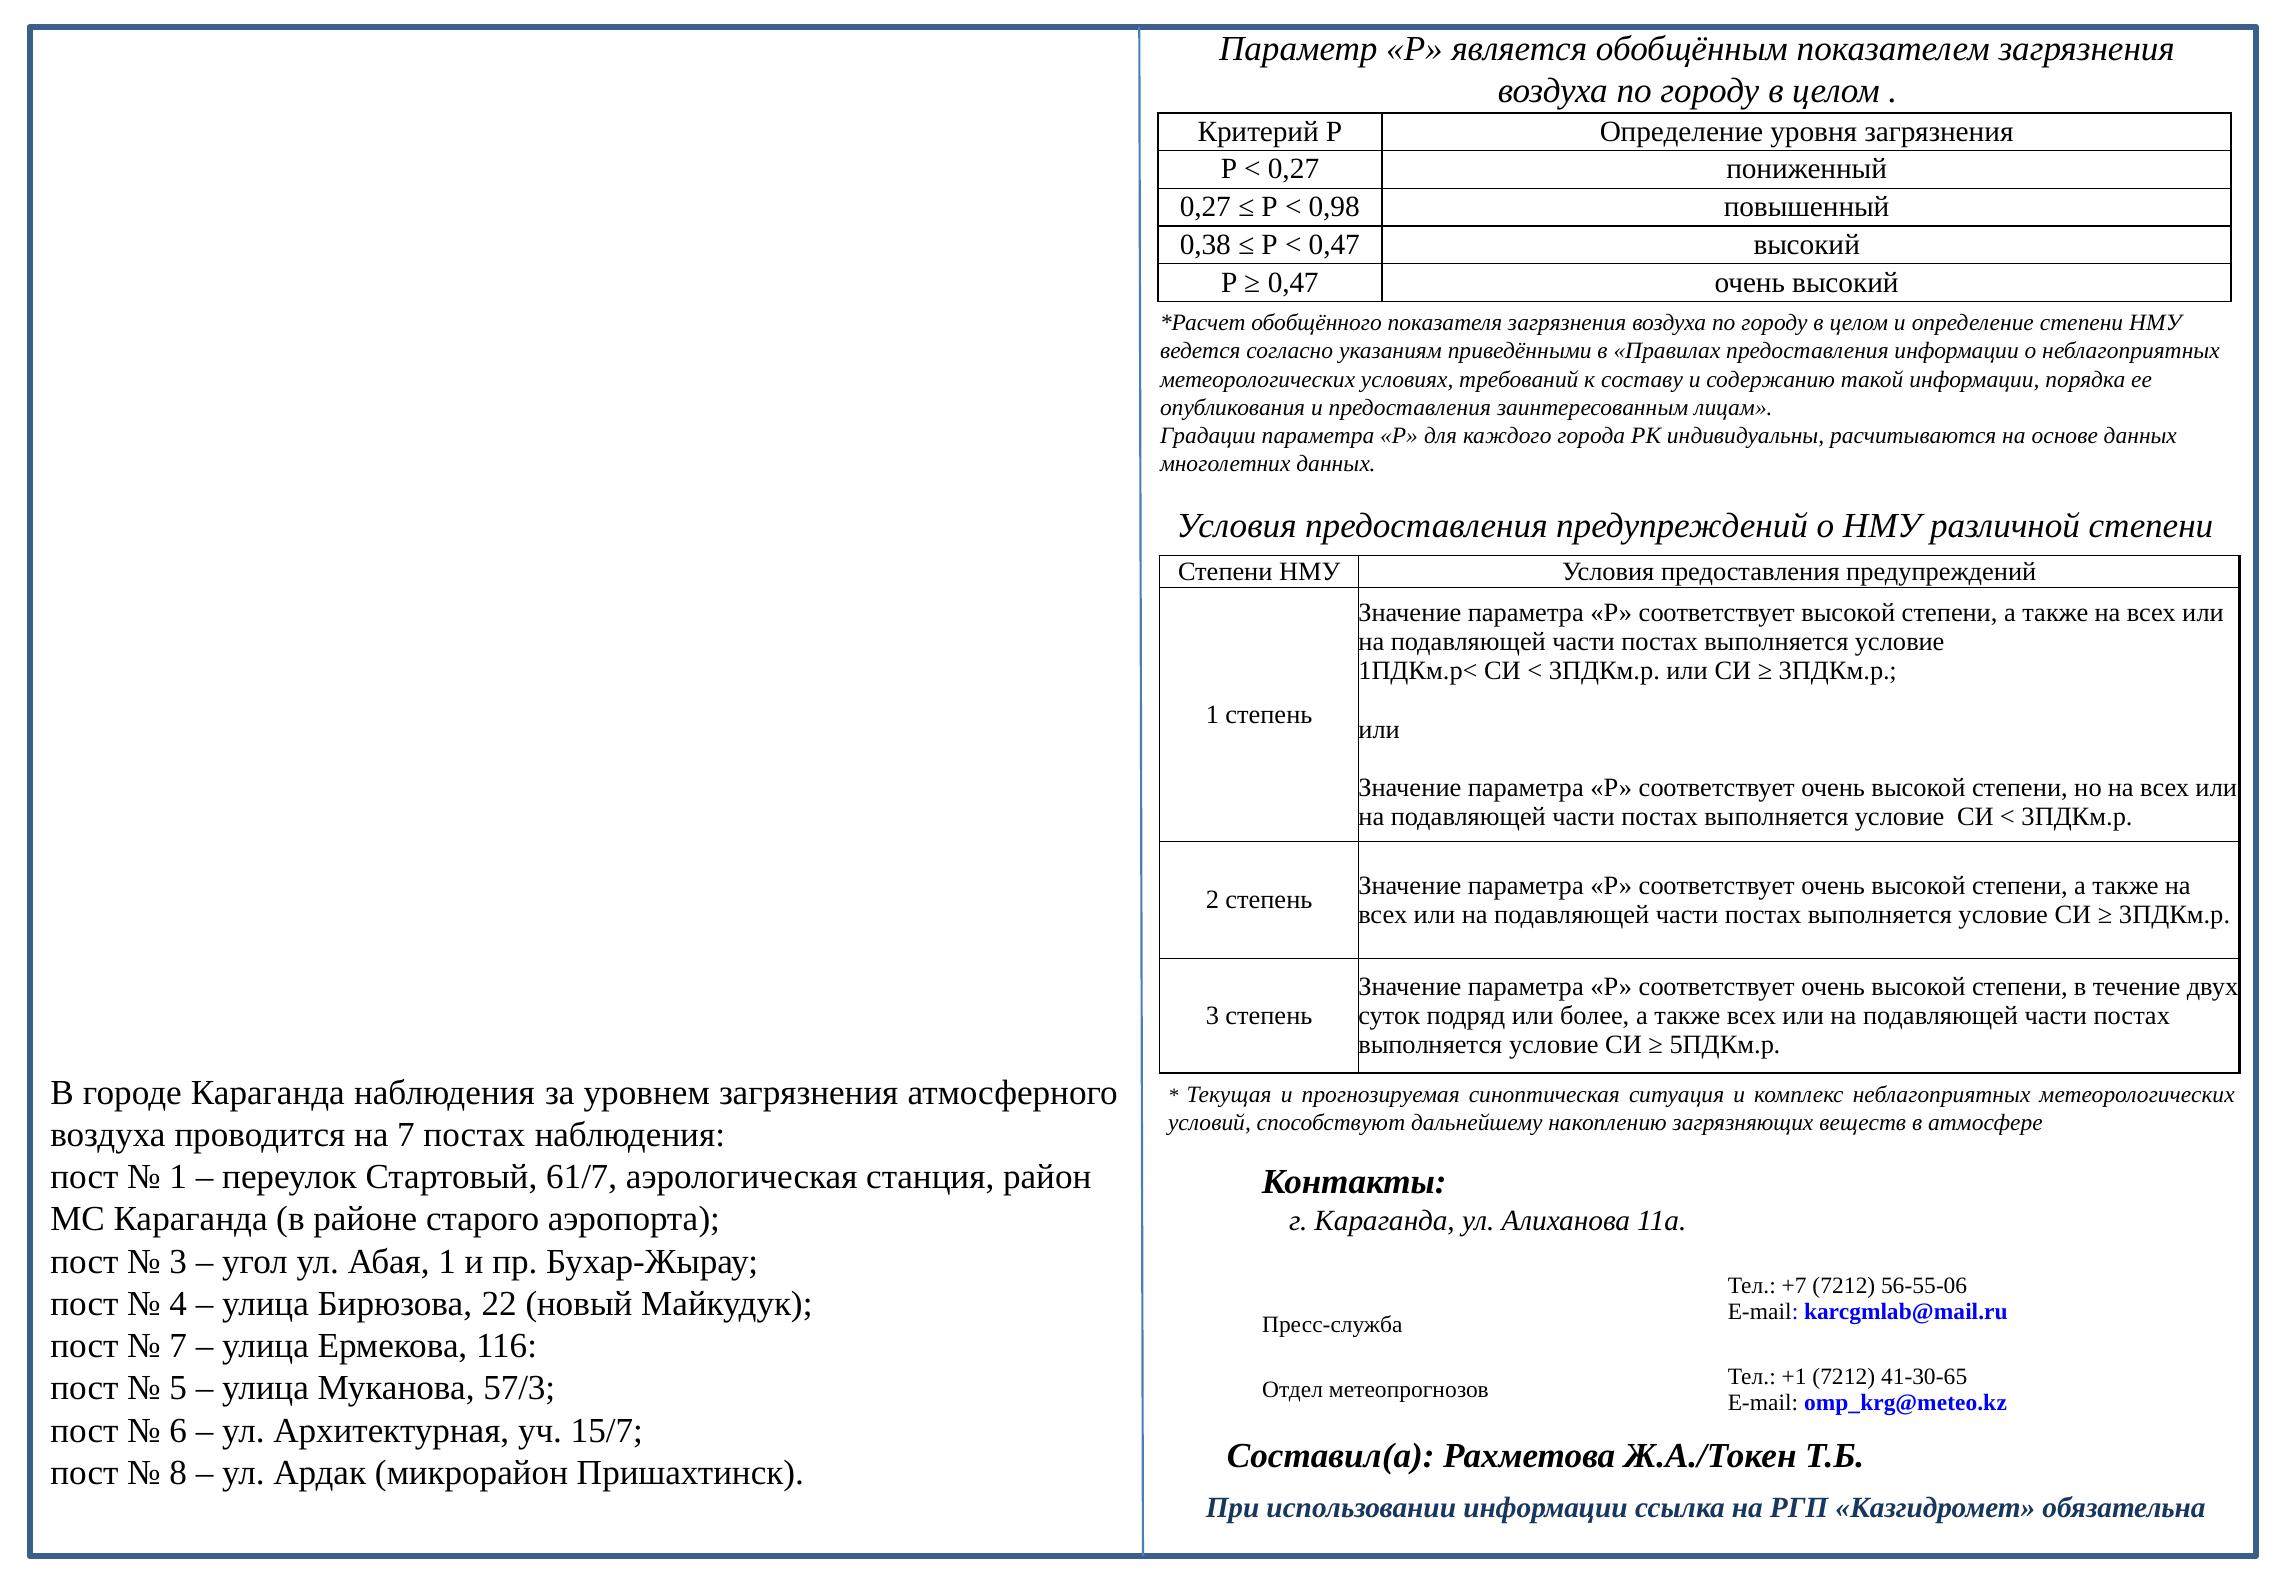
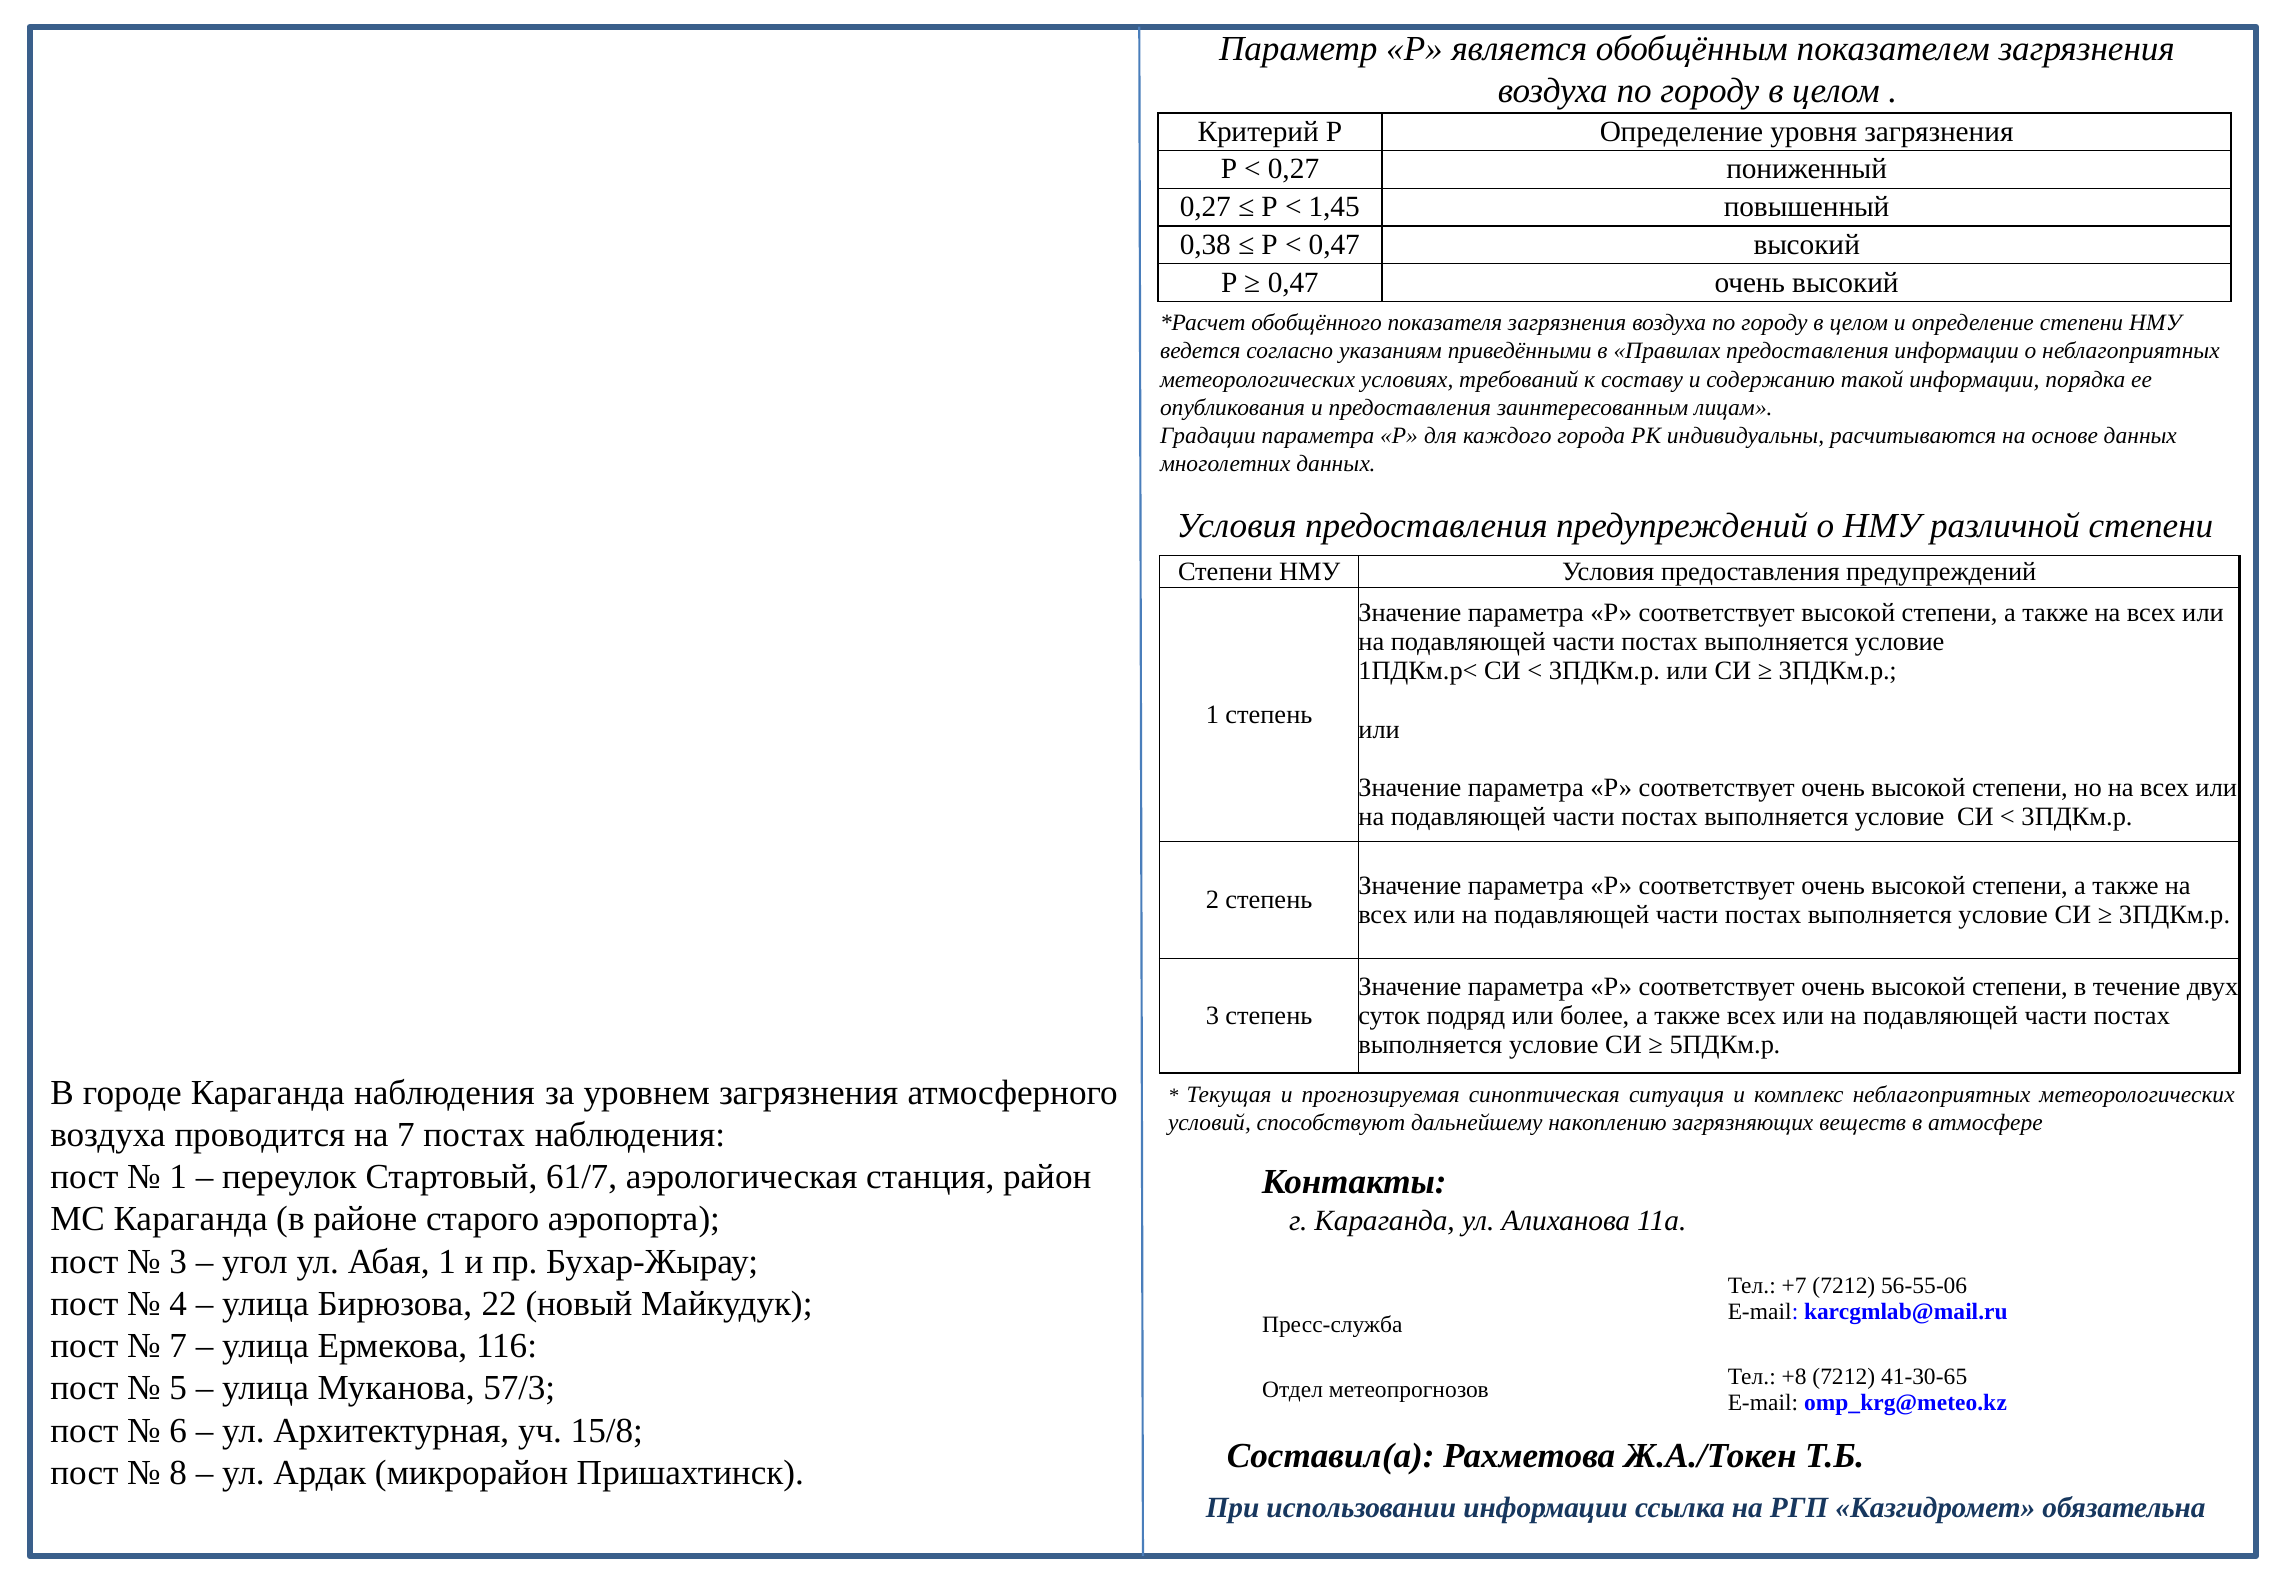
0,98: 0,98 -> 1,45 (1334, 207)
+1: +1 -> +8 (1794, 1376)
15/7: 15/7 -> 15/8 (607, 1430)
